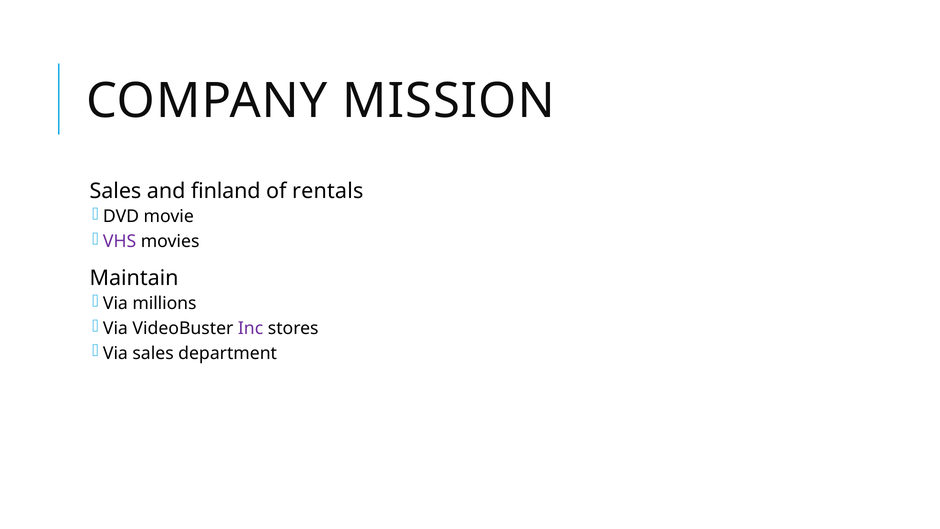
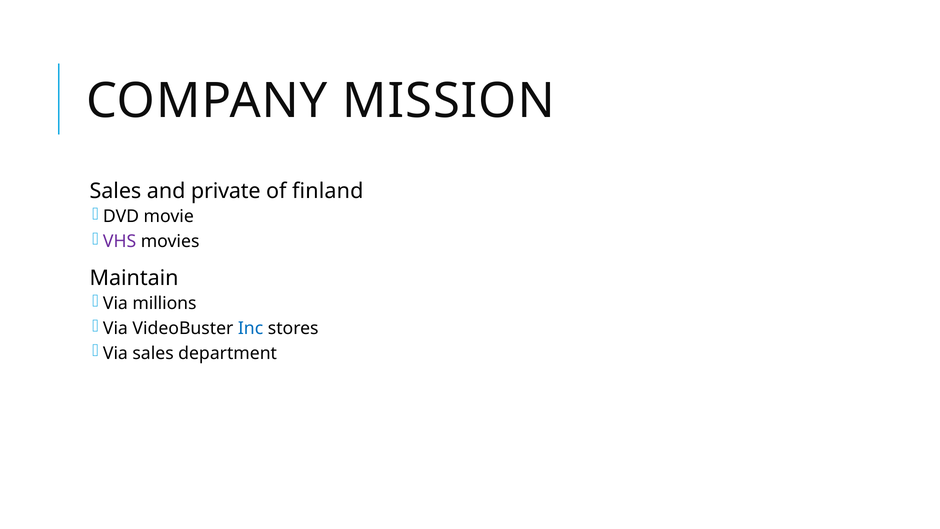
finland: finland -> private (226, 191)
rentals: rentals -> finland (328, 191)
Inc colour: purple -> blue (251, 328)
